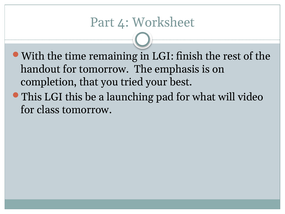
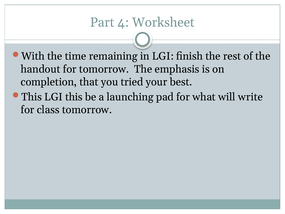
video: video -> write (250, 97)
